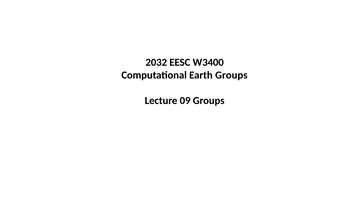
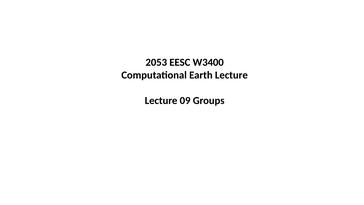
2032: 2032 -> 2053 (156, 62)
Earth Groups: Groups -> Lecture (231, 75)
